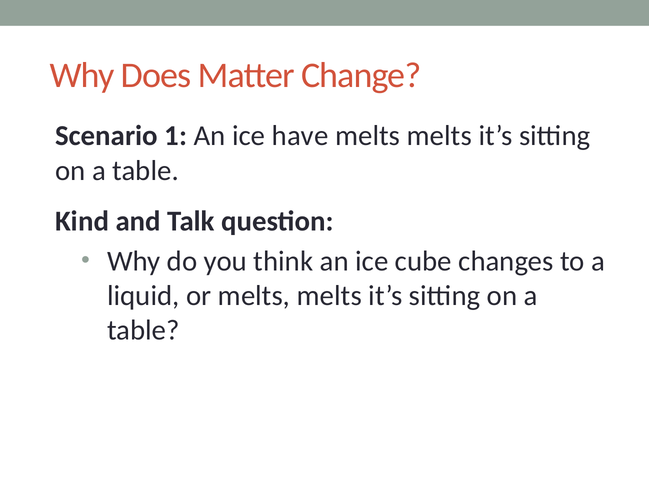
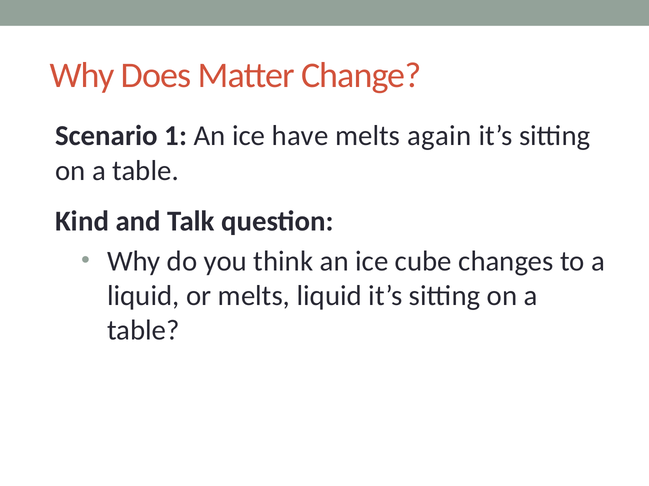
melts: melts -> again (439, 136)
or melts melts: melts -> liquid (329, 296)
